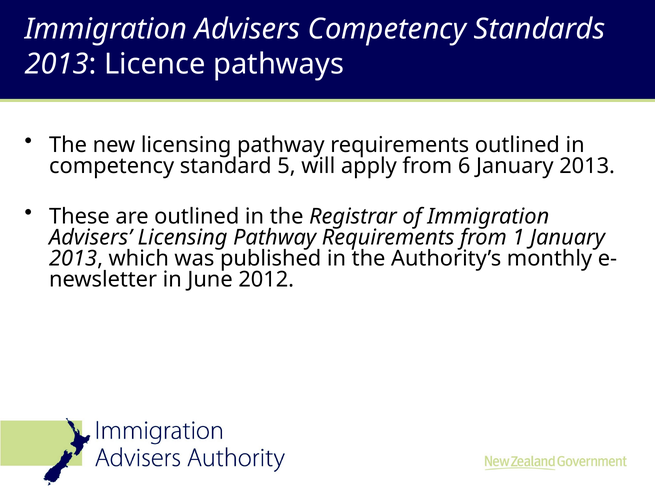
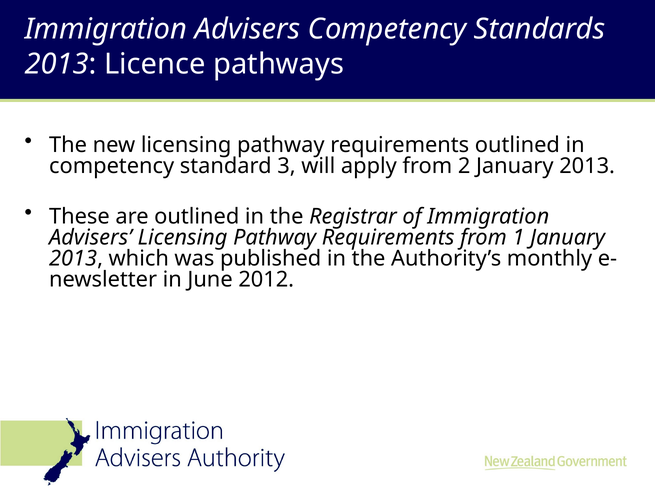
5: 5 -> 3 (286, 166)
6: 6 -> 2 (464, 166)
